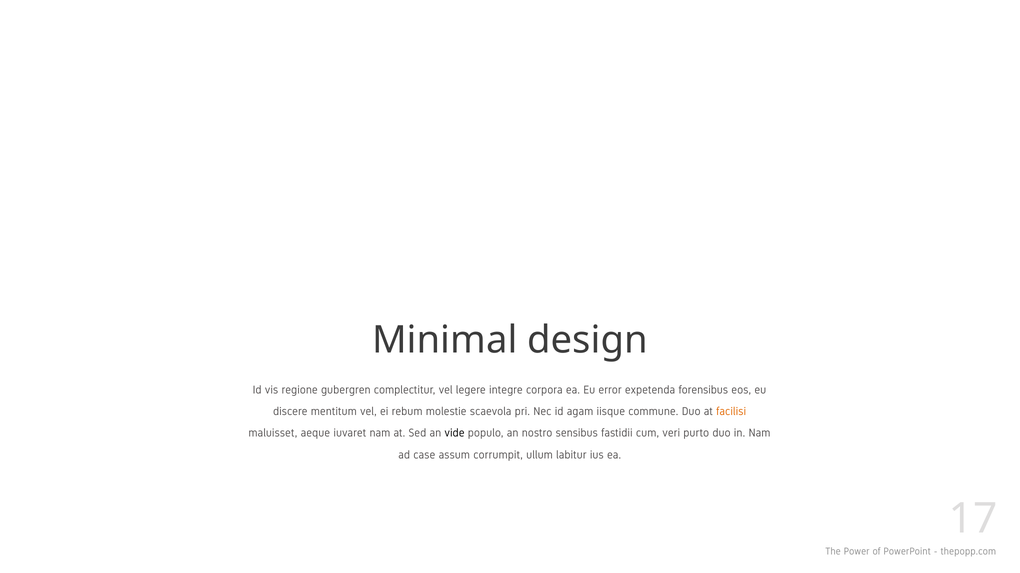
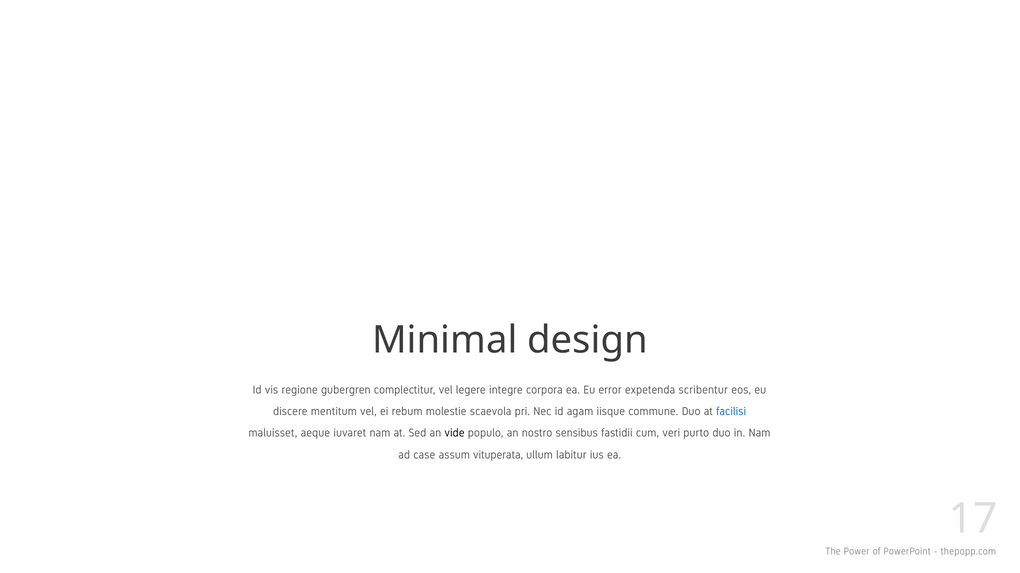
forensibus: forensibus -> scribentur (703, 390)
facilisi colour: orange -> blue (731, 412)
corrumpit: corrumpit -> vituperata (498, 455)
